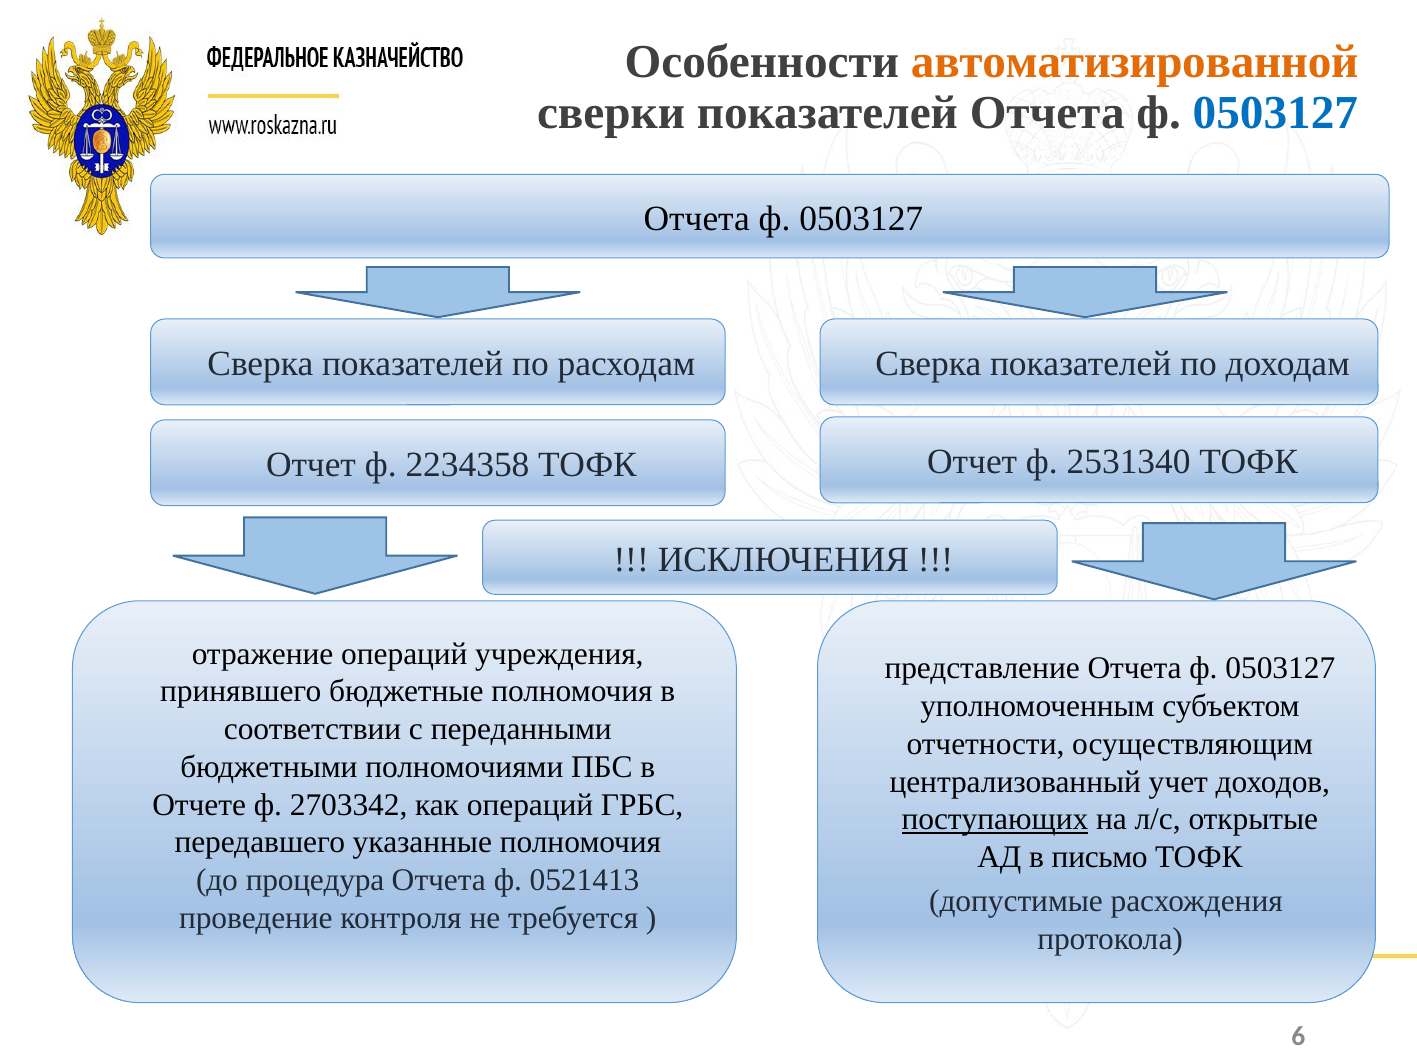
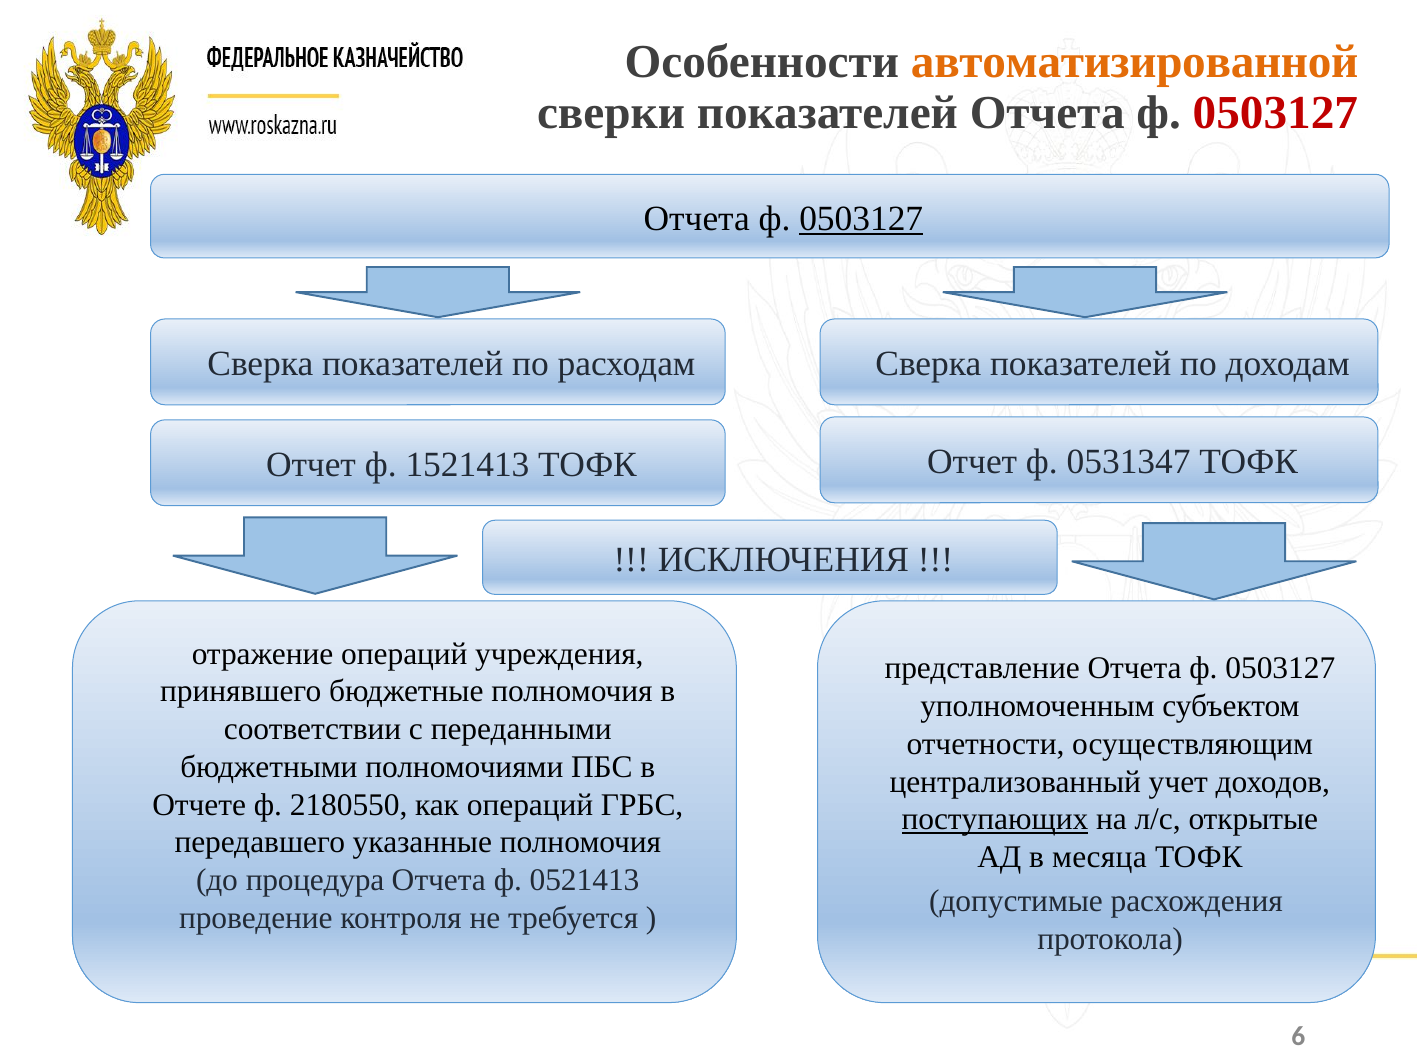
0503127 colour: blue -> red (1275, 113)
0503127 underline: none -> present (861, 218)
2531340: 2531340 -> 0531347 (1129, 462)
2234358: 2234358 -> 1521413 (467, 465)
2703342: 2703342 -> 2180550 (349, 805)
письмо: письмо -> месяца (1099, 857)
